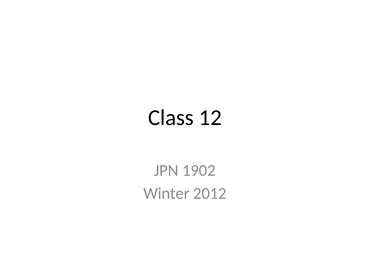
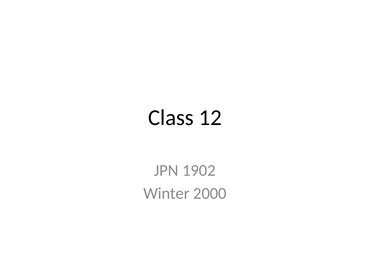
2012: 2012 -> 2000 (210, 193)
